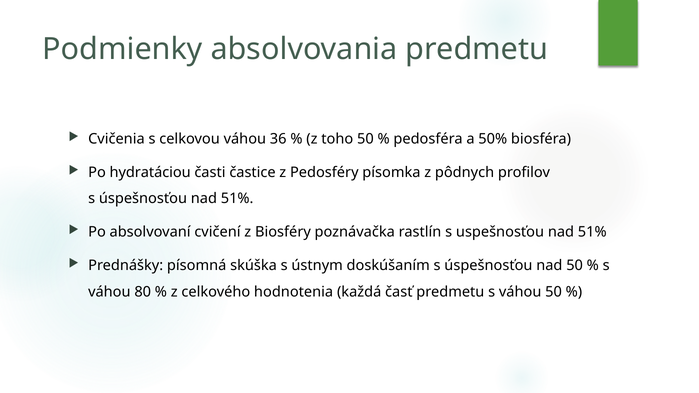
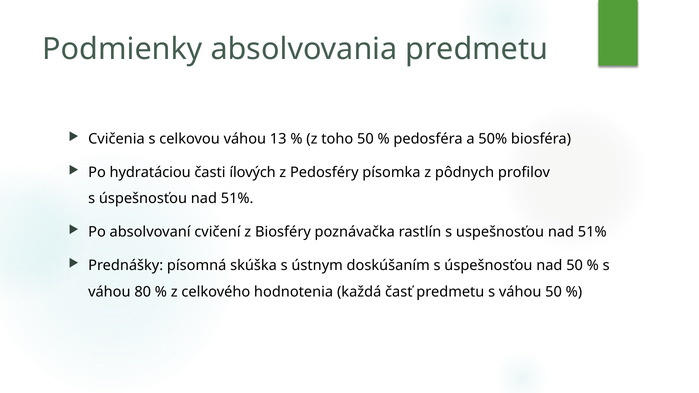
36: 36 -> 13 (278, 139)
častice: častice -> ílových (253, 172)
